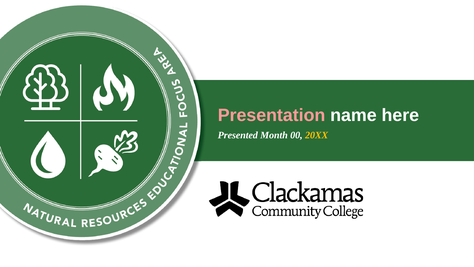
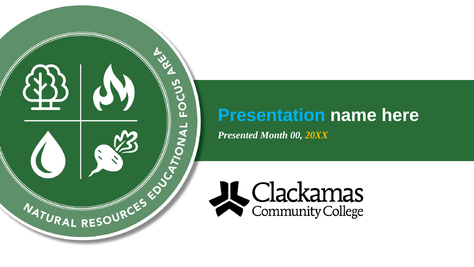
Presentation colour: pink -> light blue (272, 115)
